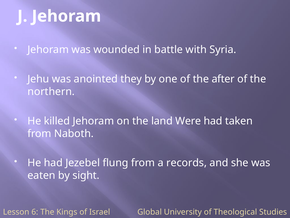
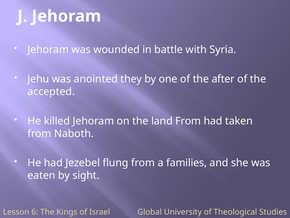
northern: northern -> accepted (51, 91)
land Were: Were -> From (188, 121)
records: records -> families (187, 163)
